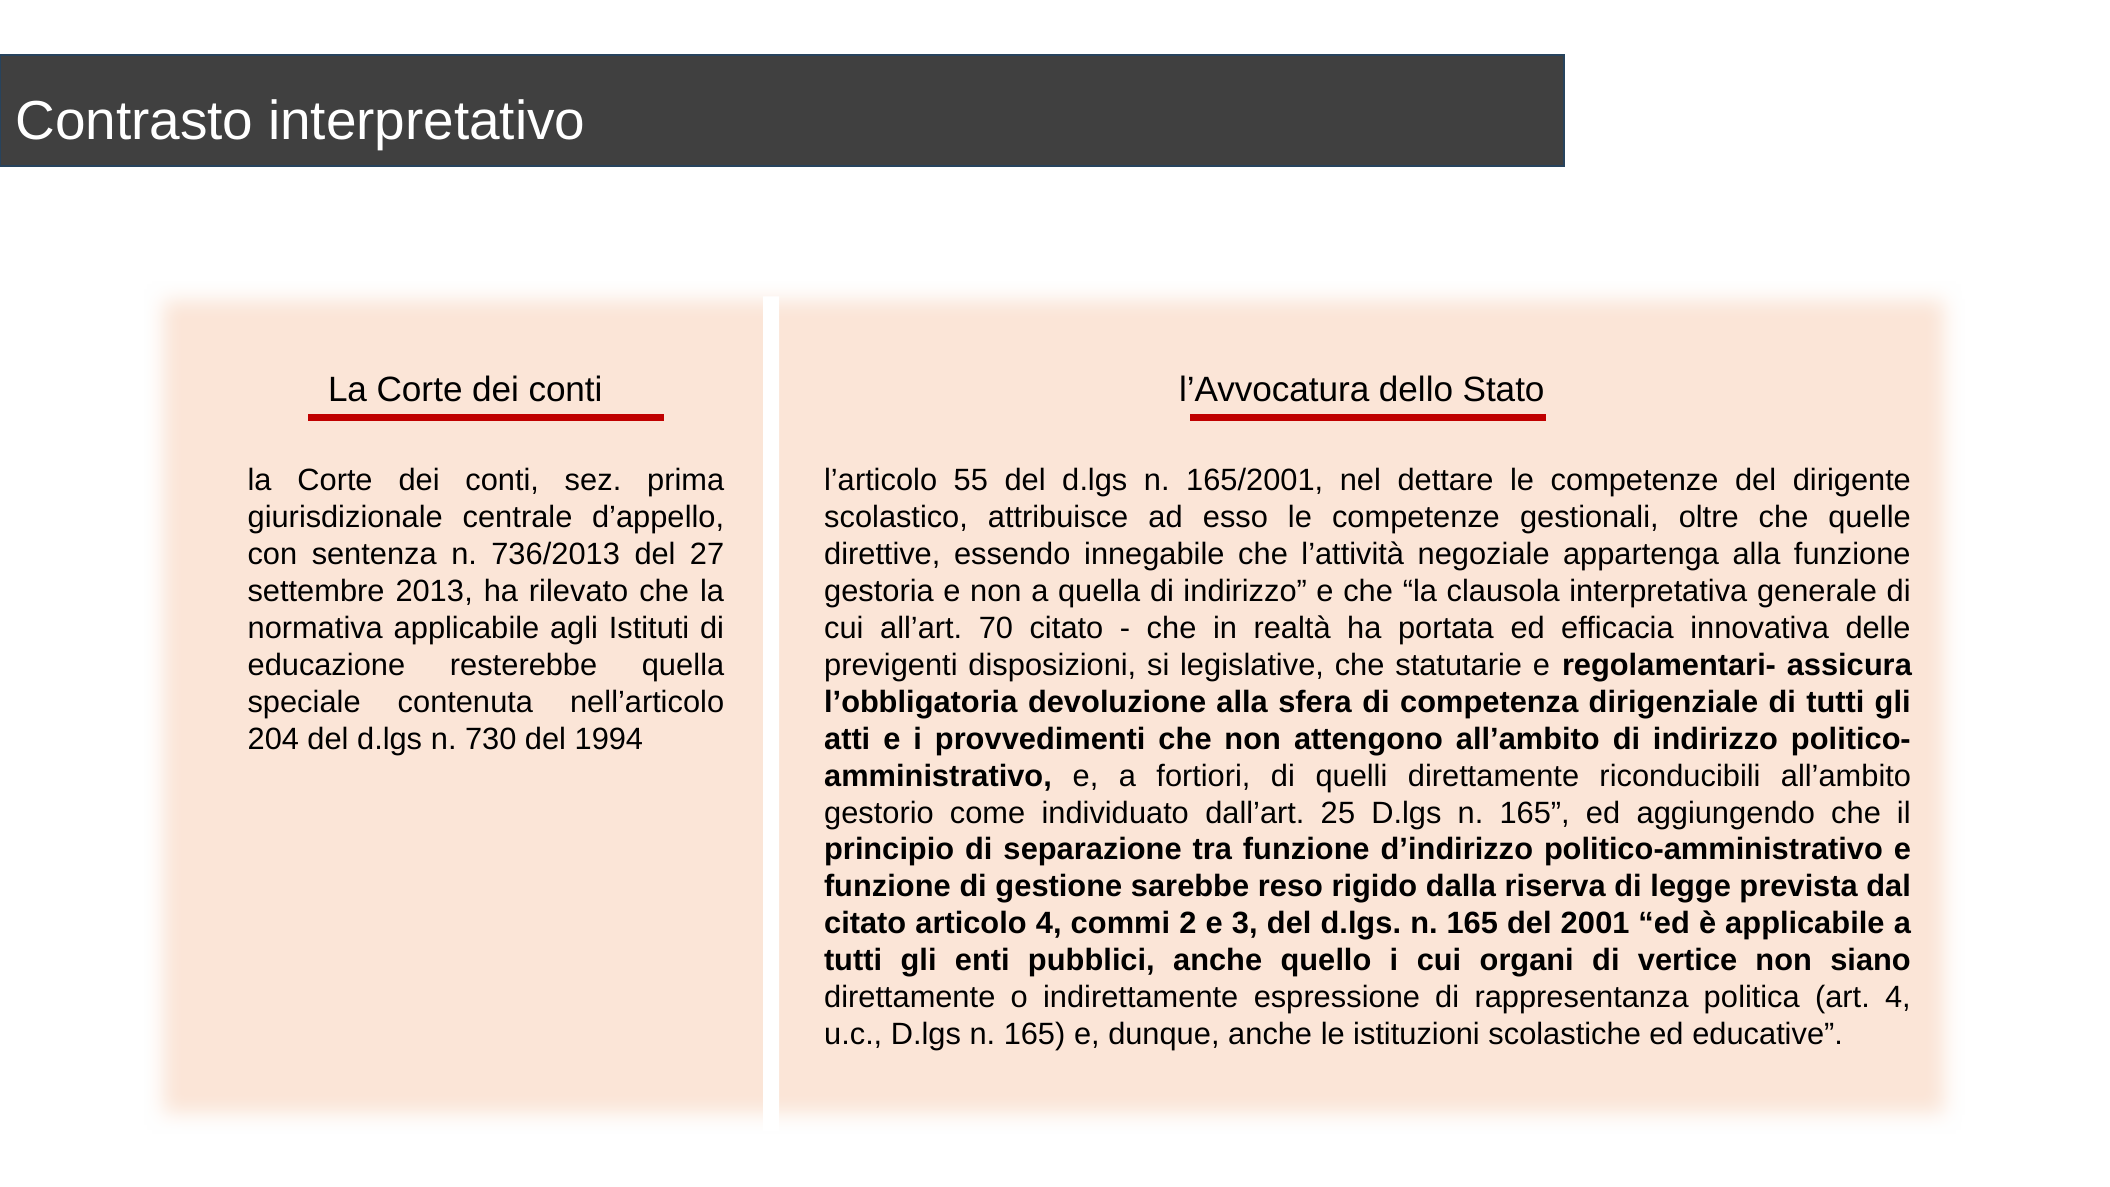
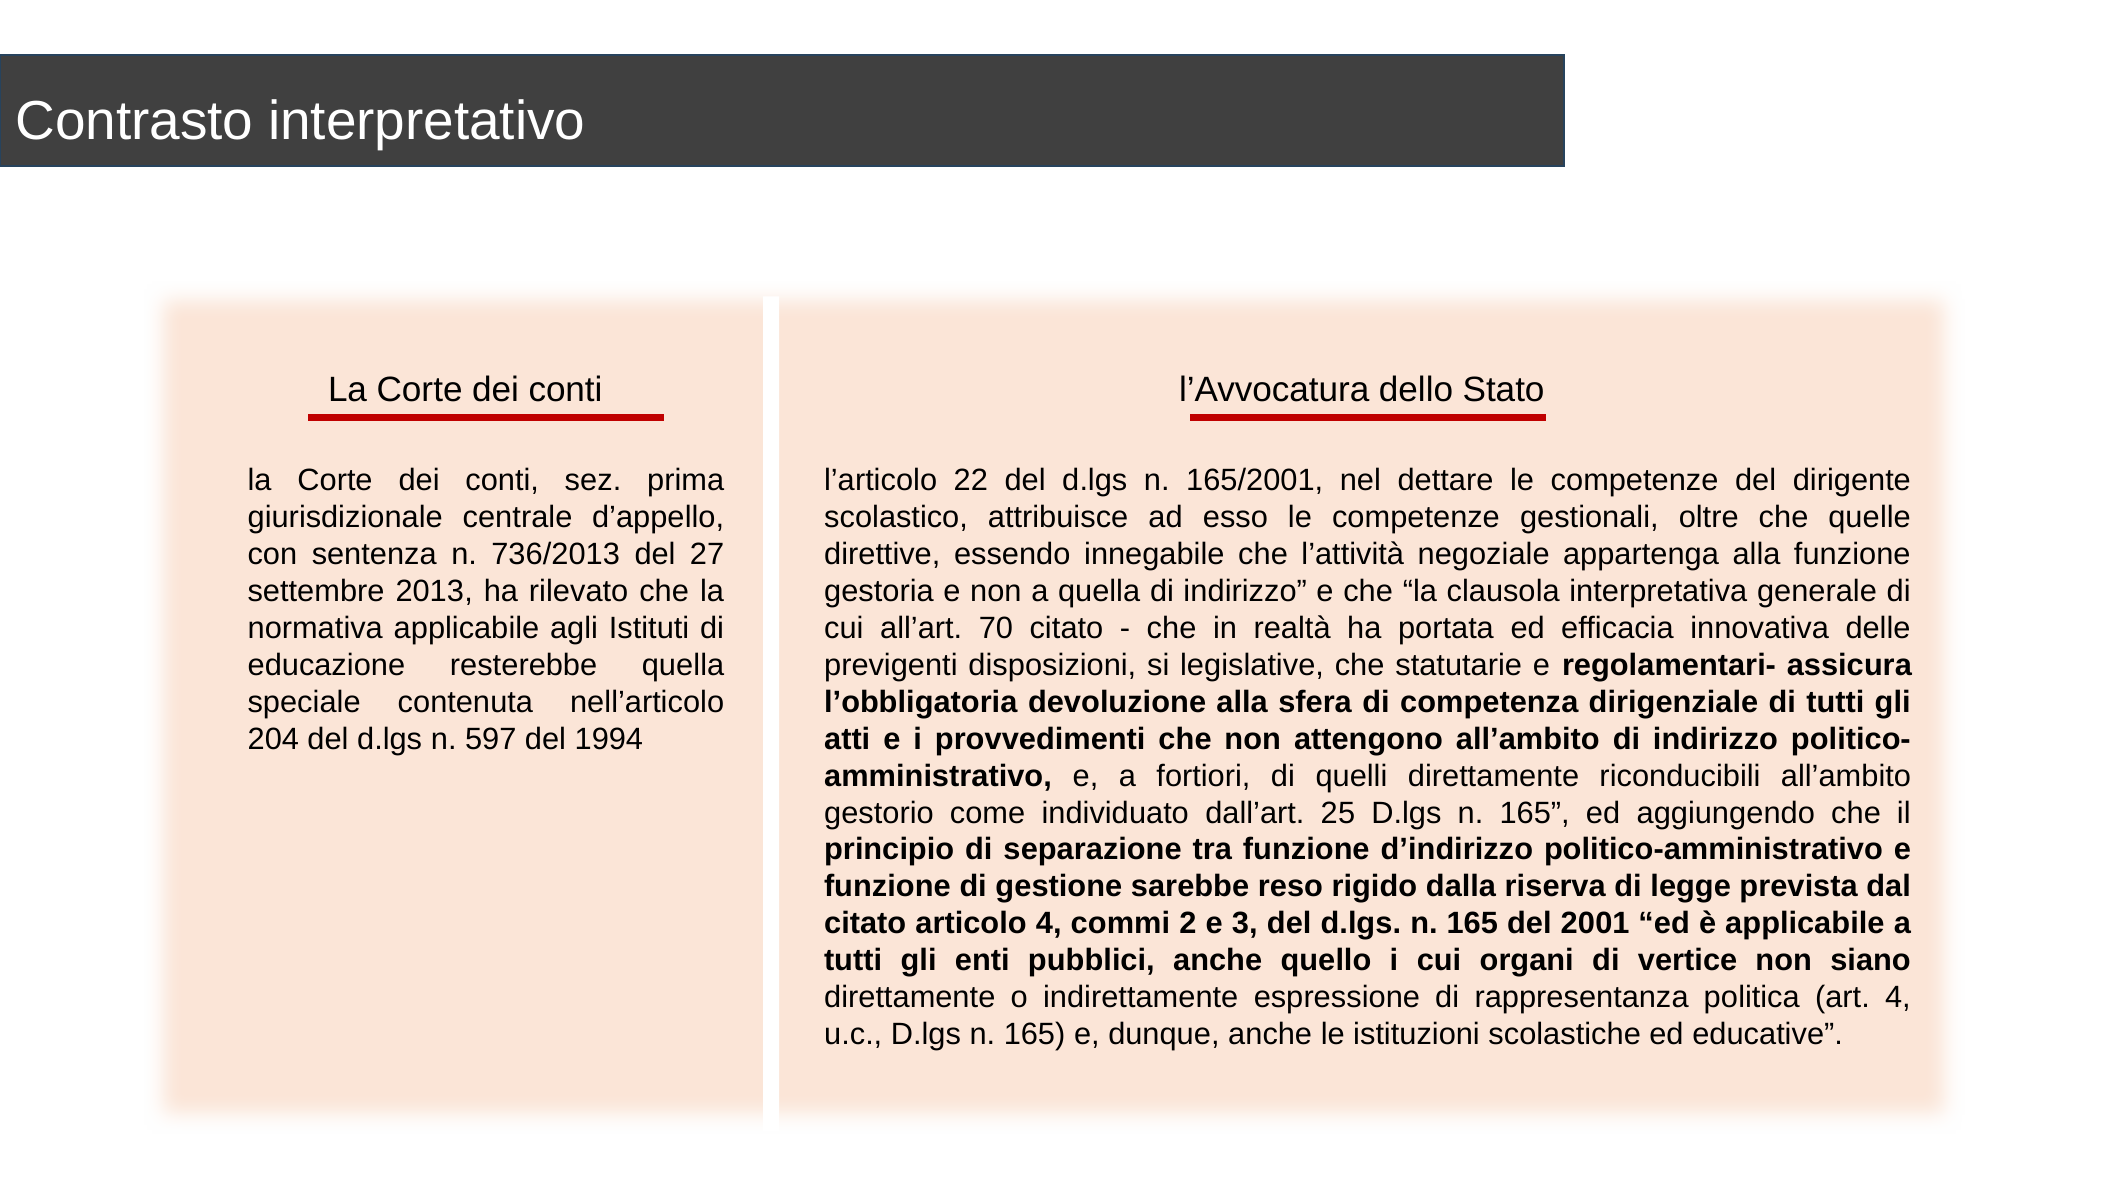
55: 55 -> 22 (971, 480)
730: 730 -> 597 (491, 739)
